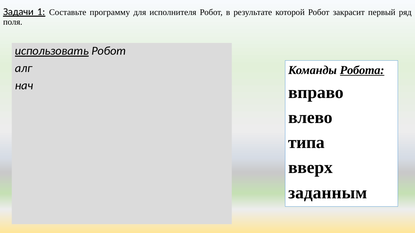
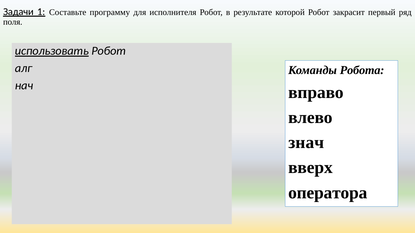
Робота underline: present -> none (362, 70)
типа: типа -> знач (306, 143)
заданным: заданным -> оператора (328, 193)
